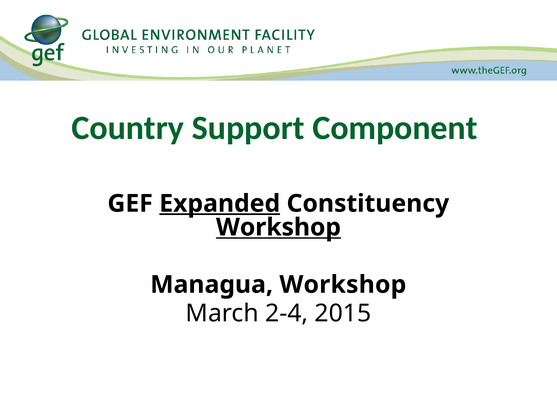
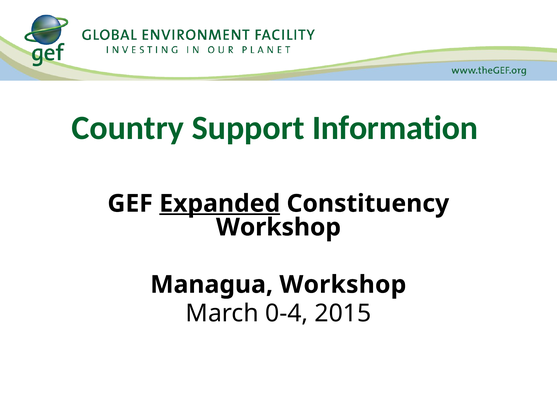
Component: Component -> Information (395, 128)
Workshop underline: present -> none (278, 228)
2-4: 2-4 -> 0-4 (287, 314)
